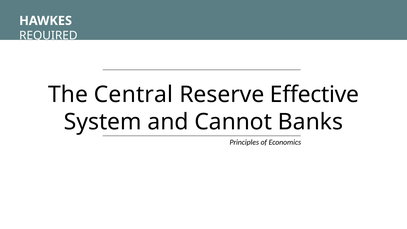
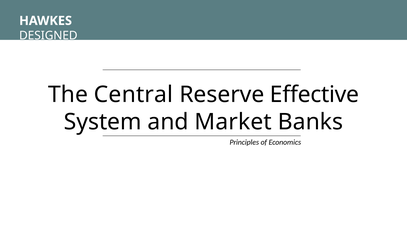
REQUIRED: REQUIRED -> DESIGNED (48, 35)
Cannot: Cannot -> Market (233, 122)
